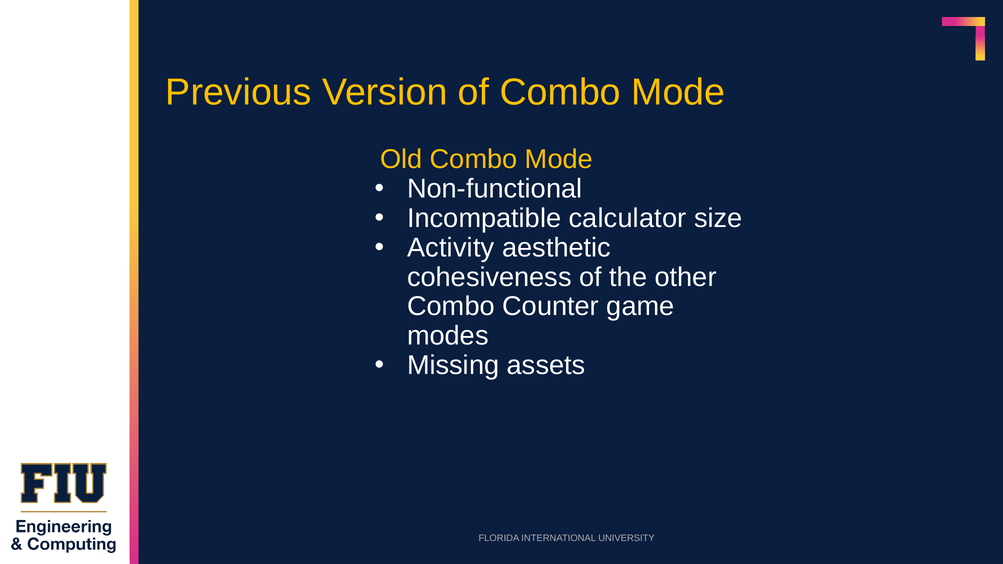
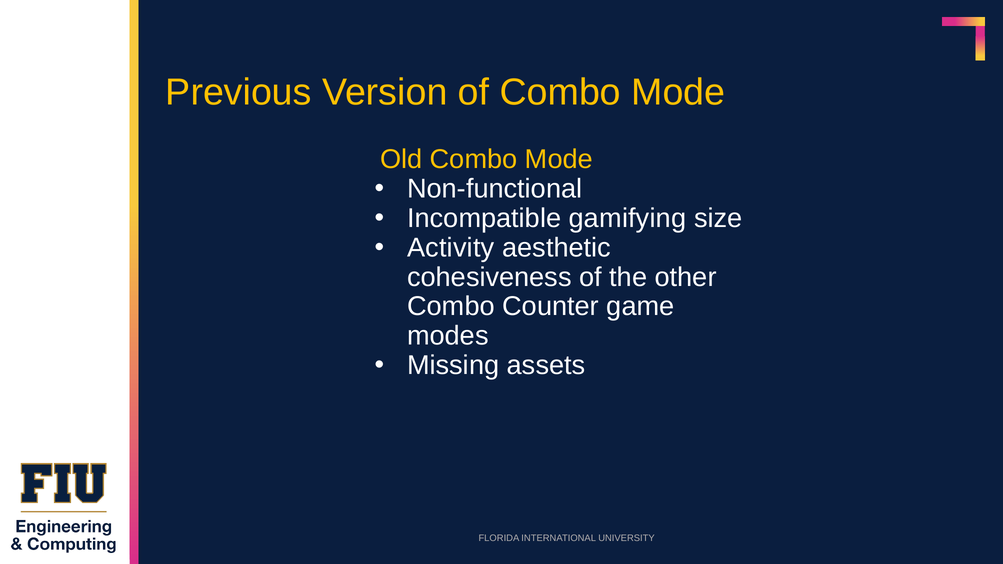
calculator: calculator -> gamifying (627, 218)
